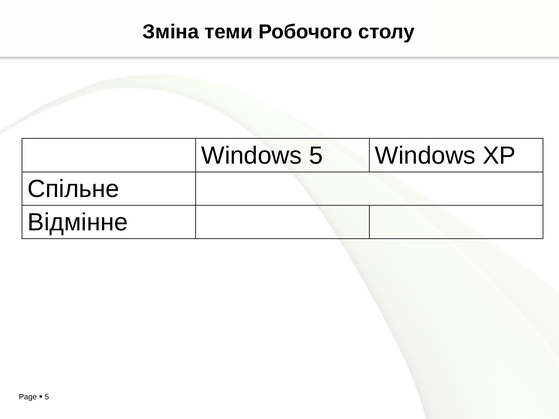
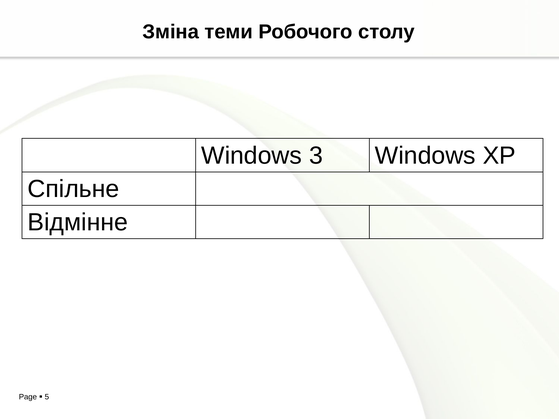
Windows 5: 5 -> 3 (316, 156)
